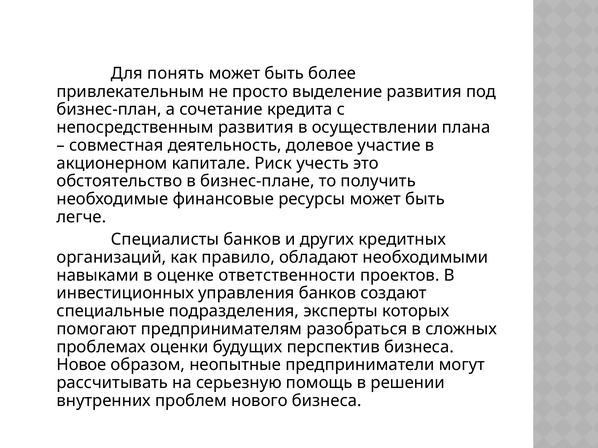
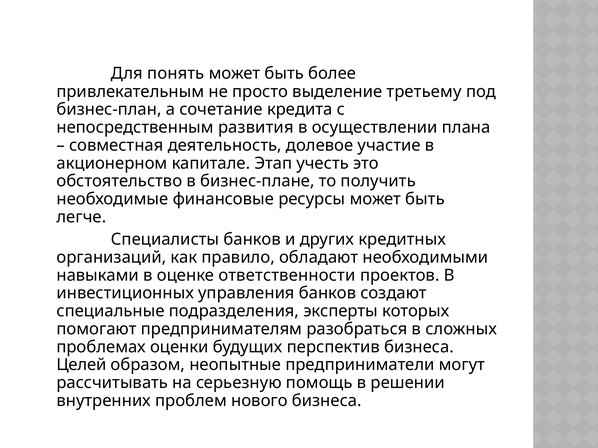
выделение развития: развития -> третьему (424, 92)
Риск: Риск -> Этап (273, 163)
Новое: Новое -> Целей (81, 365)
